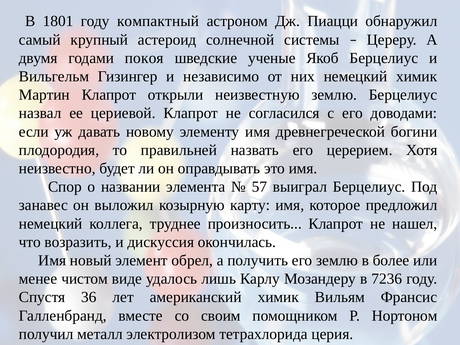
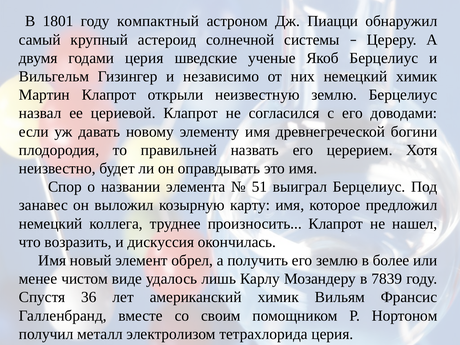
годами покоя: покоя -> церия (144, 58)
57: 57 -> 51 (259, 187)
7236: 7236 -> 7839 (387, 279)
